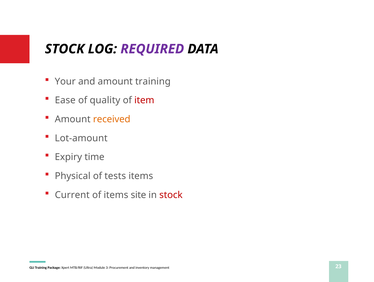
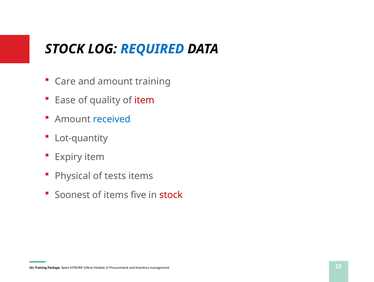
REQUIRED colour: purple -> blue (152, 49)
Your: Your -> Care (65, 81)
received colour: orange -> blue (112, 119)
Lot-amount: Lot-amount -> Lot-quantity (81, 138)
Expiry time: time -> item (94, 157)
Current: Current -> Soonest (72, 195)
site: site -> five (138, 195)
